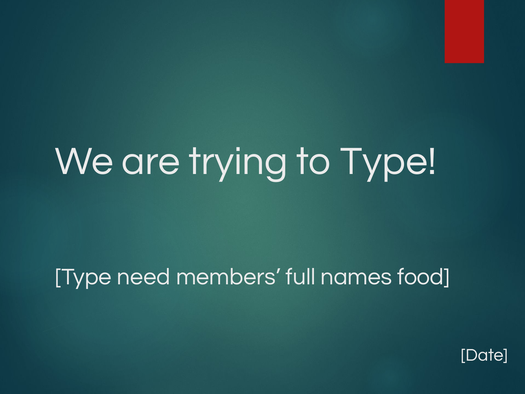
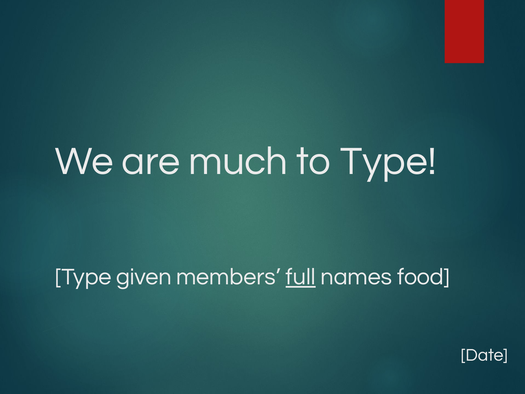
trying: trying -> much (238, 161)
need: need -> given (144, 277)
full underline: none -> present (301, 277)
